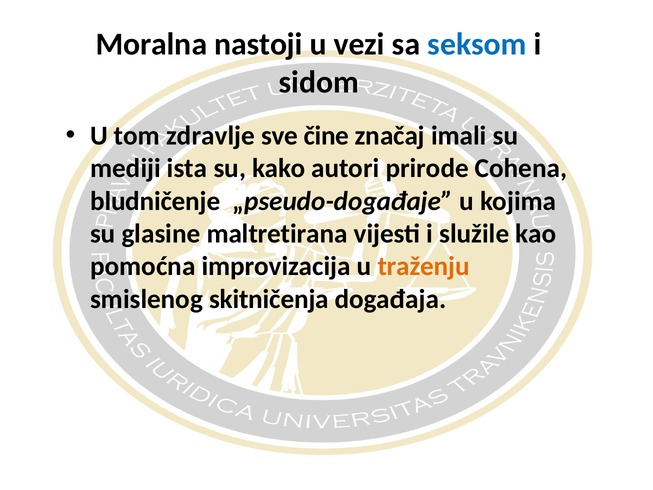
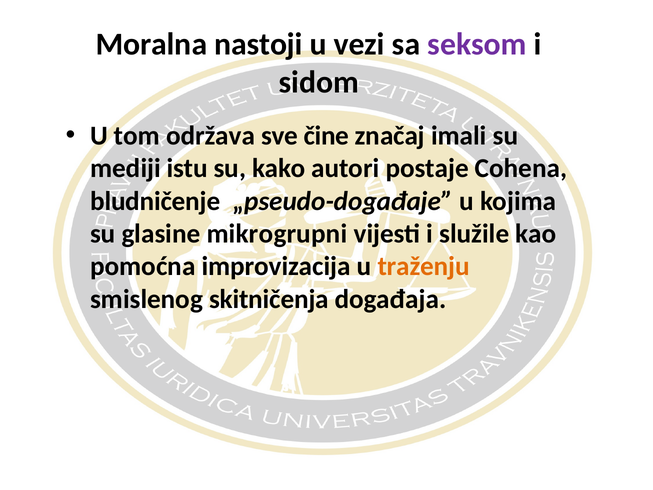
seksom colour: blue -> purple (477, 44)
zdravlje: zdravlje -> održava (211, 136)
ista: ista -> istu (187, 168)
prirode: prirode -> postaje (427, 168)
maltretirana: maltretirana -> mikrogrupni (277, 234)
